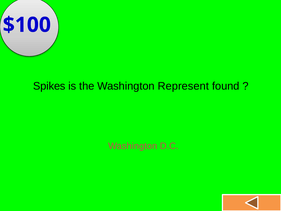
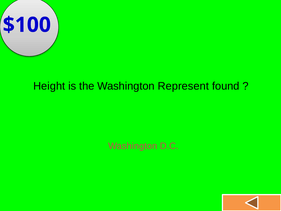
Spikes: Spikes -> Height (49, 86)
